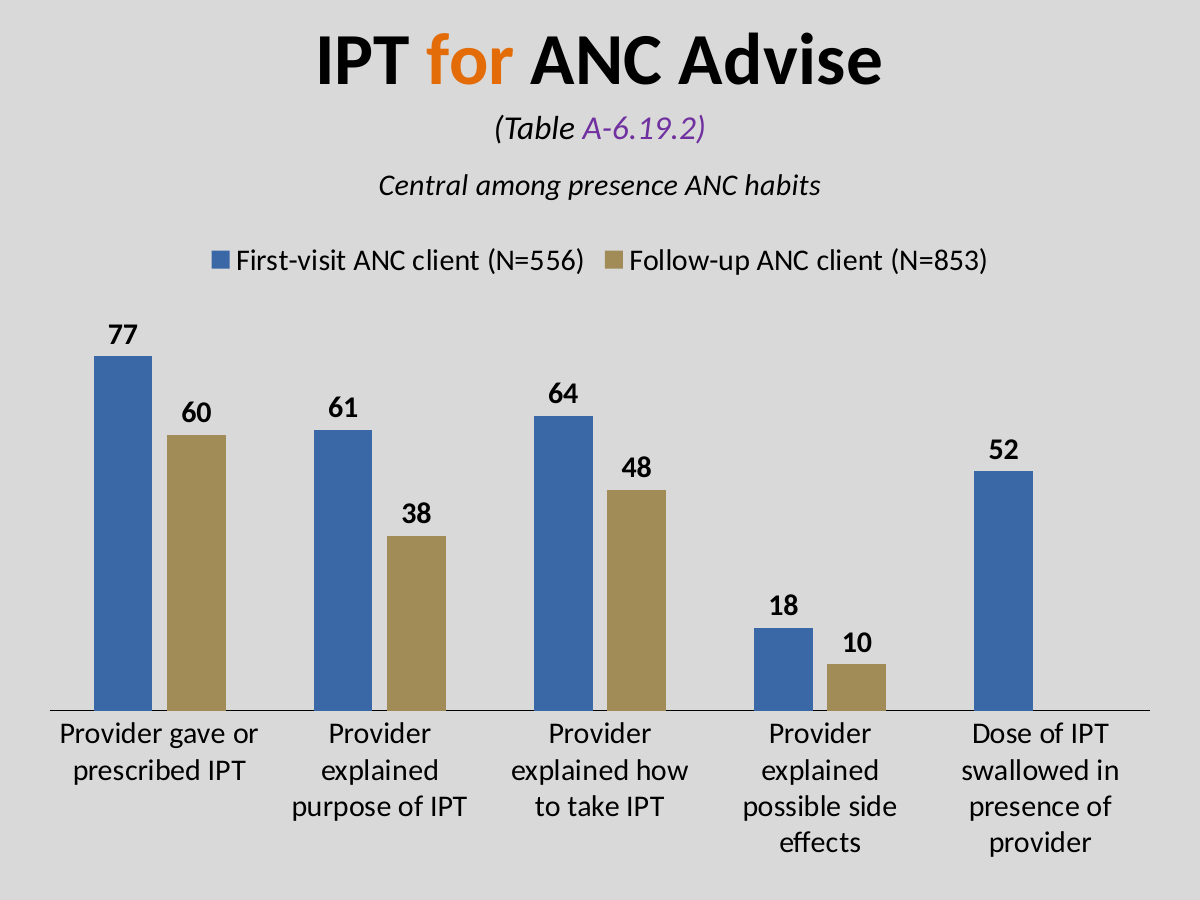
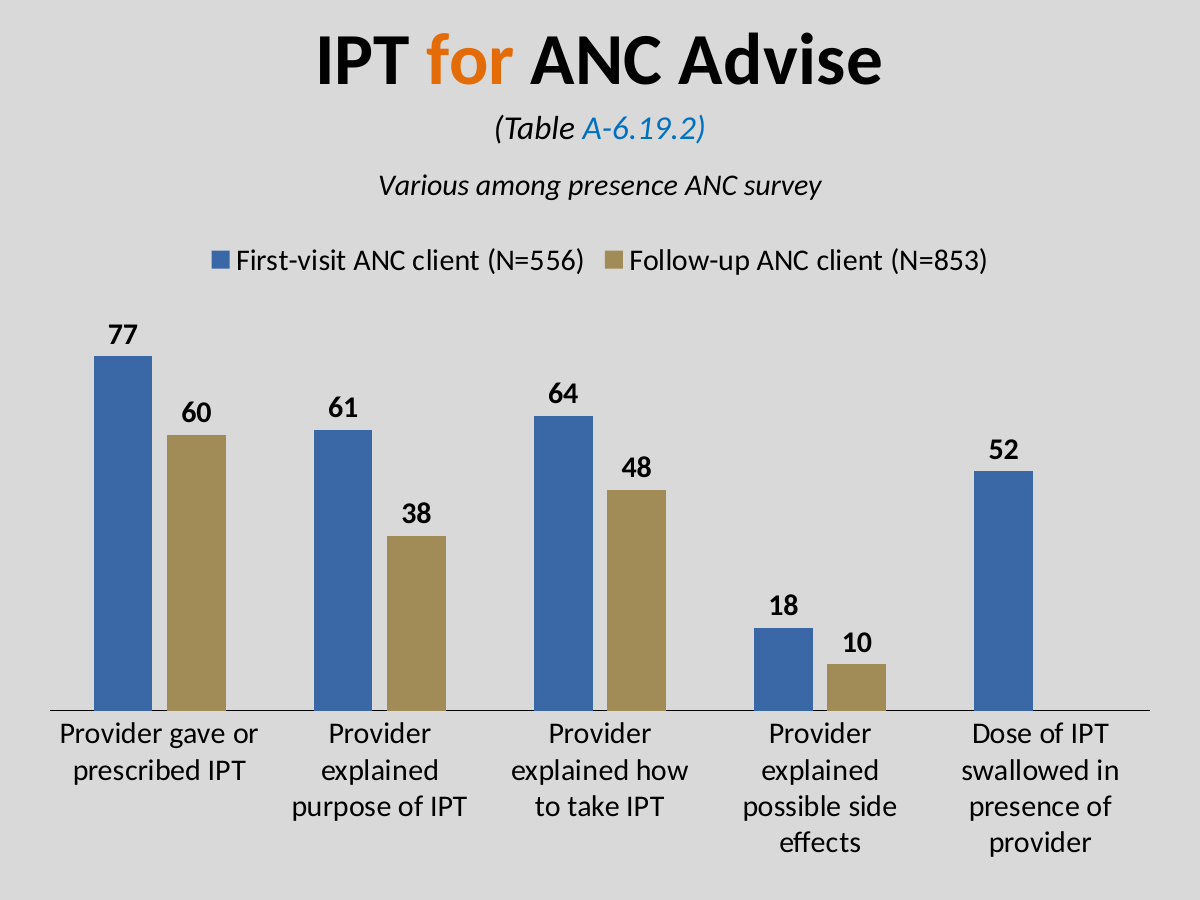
A-6.19.2 colour: purple -> blue (644, 128)
Central: Central -> Various (424, 186)
habits: habits -> survey (783, 186)
